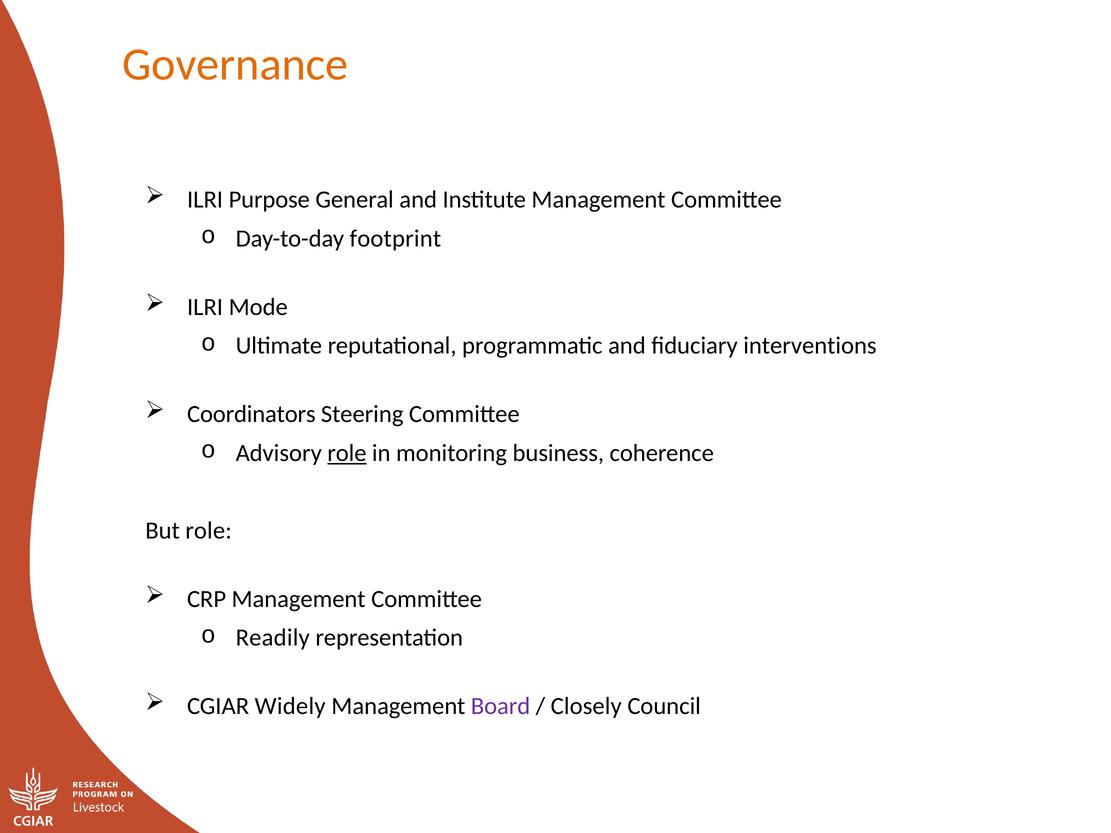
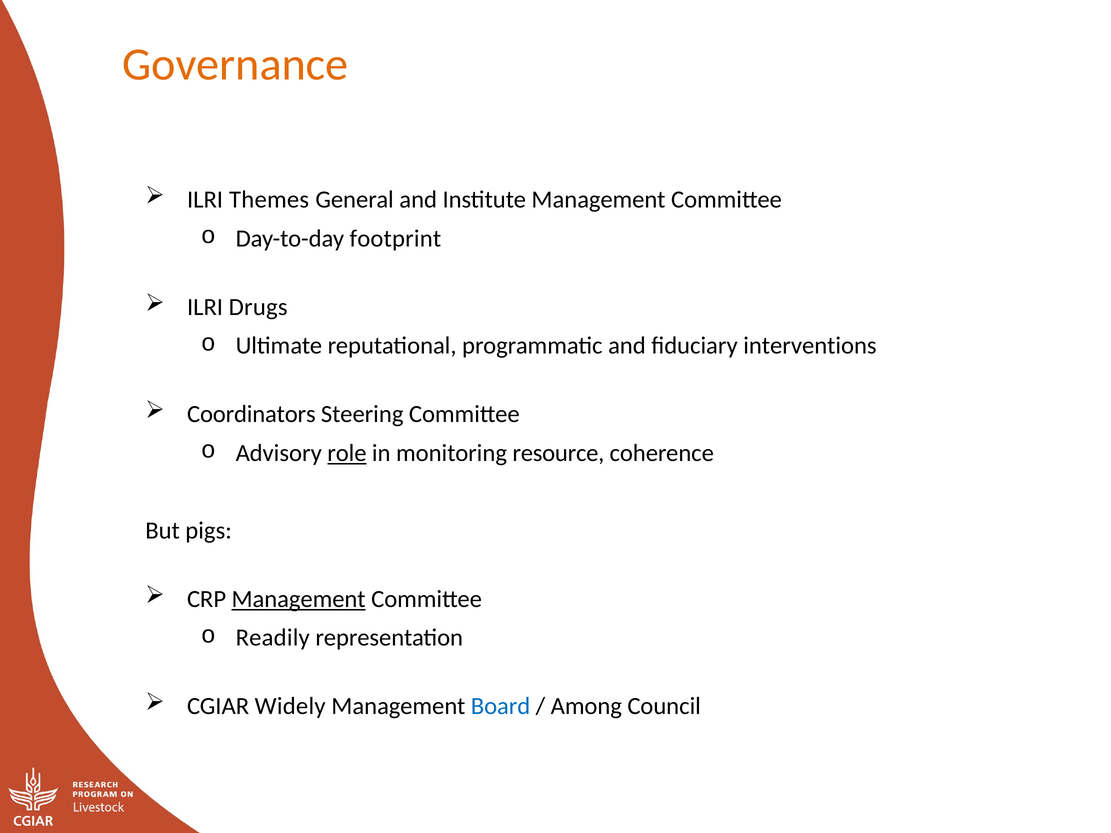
Purpose: Purpose -> Themes (269, 200)
Mode: Mode -> Drugs (258, 307)
business: business -> resource (558, 453)
But role: role -> pigs (209, 531)
Management underline: none -> present (299, 599)
Board colour: purple -> blue (501, 706)
Closely: Closely -> Among (586, 706)
